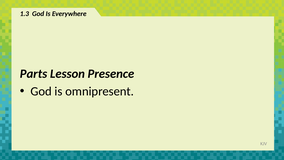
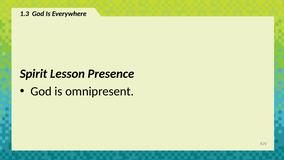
Parts: Parts -> Spirit (34, 74)
